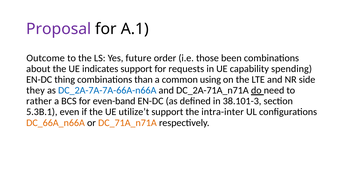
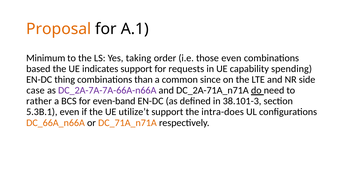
Proposal colour: purple -> orange (59, 29)
Outcome: Outcome -> Minimum (46, 58)
future: future -> taking (139, 58)
those been: been -> even (231, 58)
about: about -> based (38, 69)
using: using -> since (210, 80)
they: they -> case (36, 91)
DC_2A-7A-7A-66A-n66A colour: blue -> purple (107, 91)
intra-inter: intra-inter -> intra-does (223, 112)
